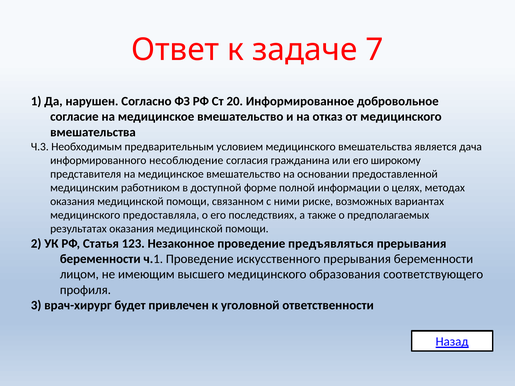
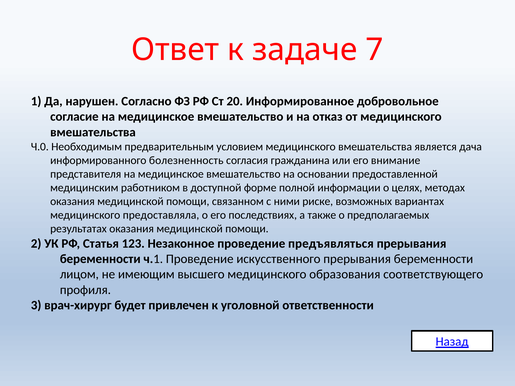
Ч.3: Ч.3 -> Ч.0 (40, 147)
несоблюдение: несоблюдение -> болезненность (186, 160)
широкому: широкому -> внимание (396, 160)
